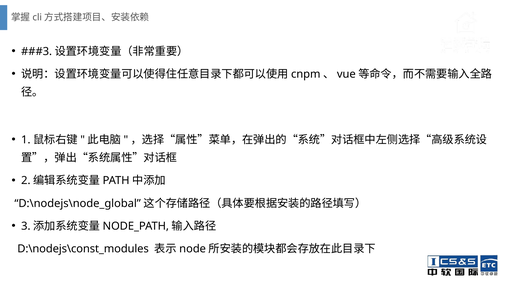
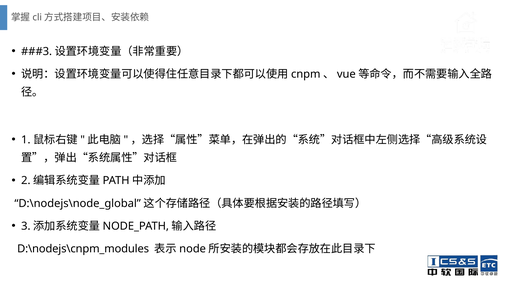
D:\nodejs\const_modules: D:\nodejs\const_modules -> D:\nodejs\cnpm_modules (83, 249)
